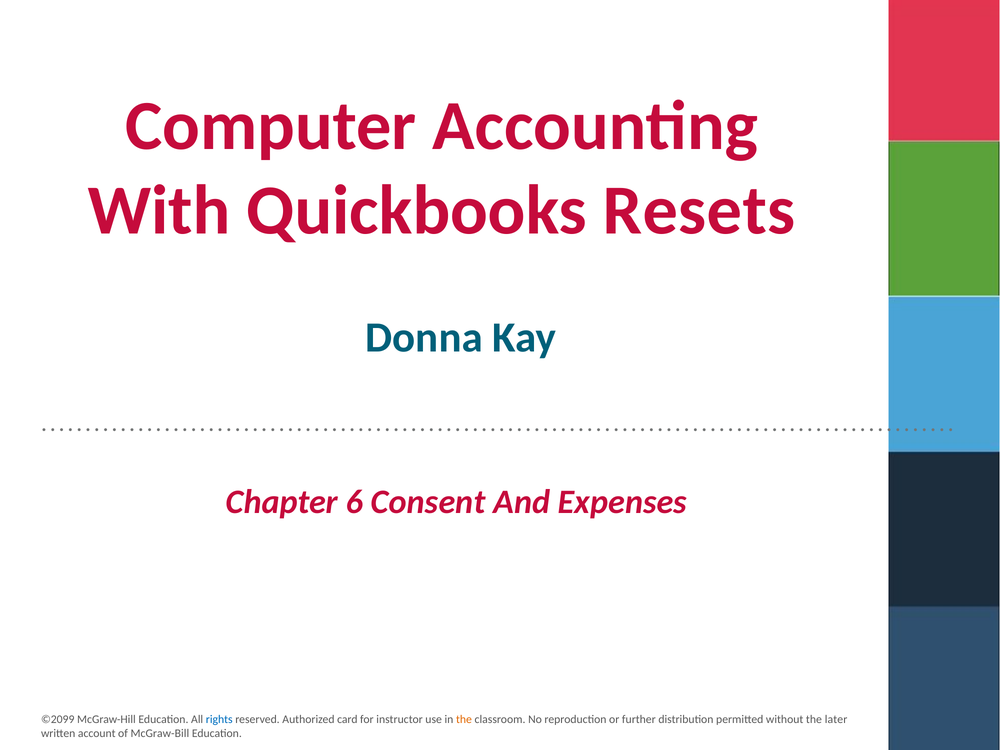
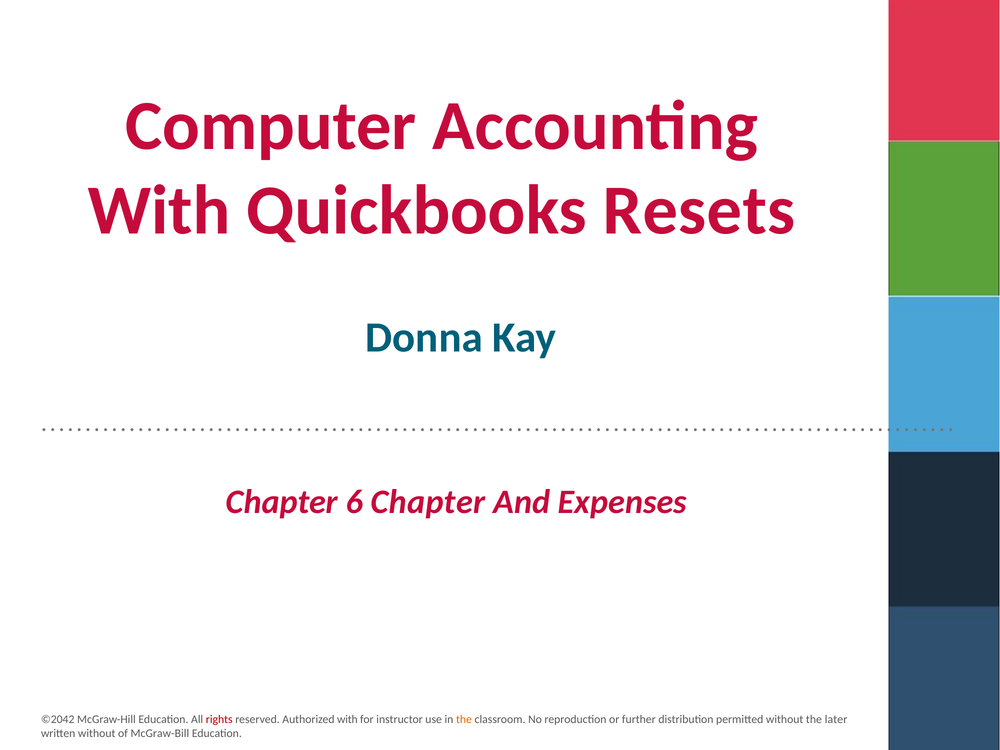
6 Consent: Consent -> Chapter (428, 502)
©2099: ©2099 -> ©2042 (58, 720)
rights colour: blue -> red (219, 720)
Authorized card: card -> with (347, 720)
written account: account -> without (97, 734)
